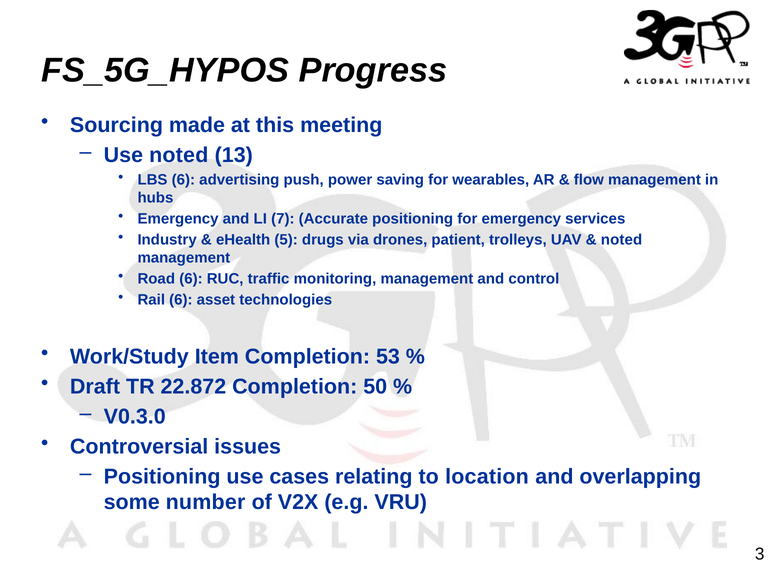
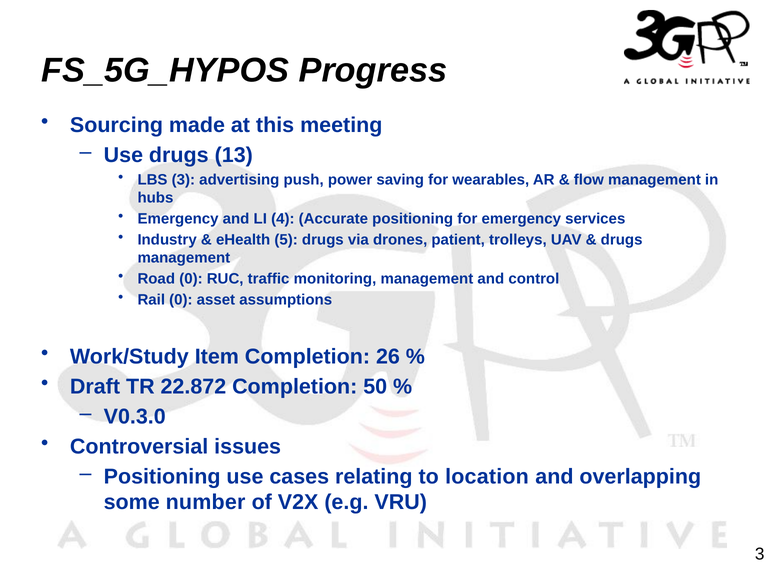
Use noted: noted -> drugs (179, 155)
LBS 6: 6 -> 3 (183, 180)
7: 7 -> 4 (283, 219)
noted: noted -> drugs (622, 240)
Road 6: 6 -> 0 (191, 279)
Rail 6: 6 -> 0 (181, 300)
technologies: technologies -> assumptions (286, 300)
53: 53 -> 26 (388, 356)
